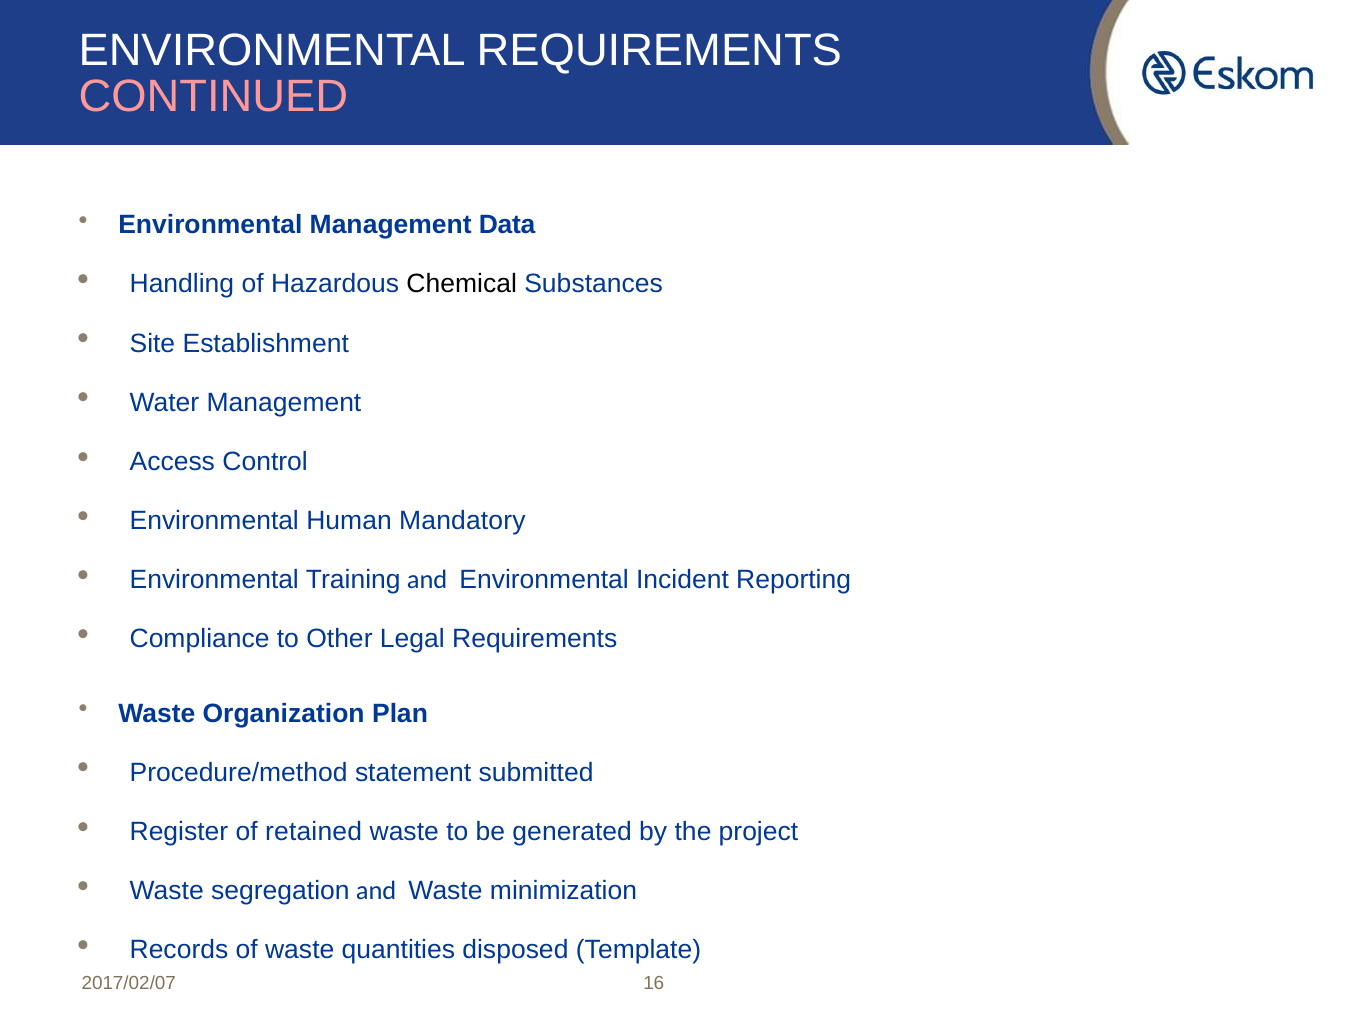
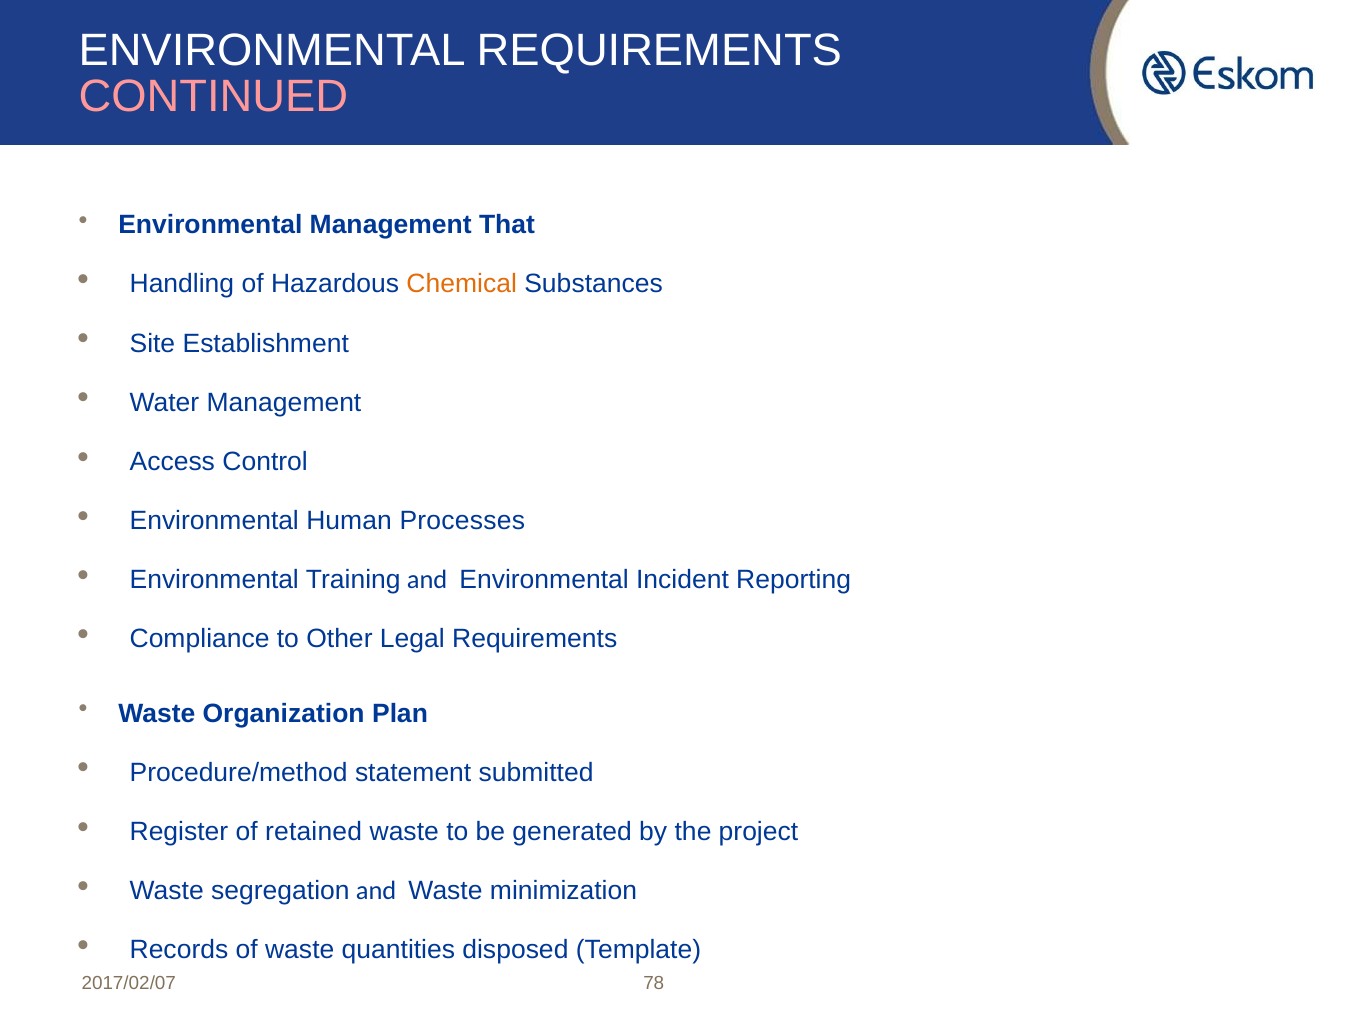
Data: Data -> That (507, 225)
Chemical colour: black -> orange (462, 284)
Mandatory: Mandatory -> Processes (462, 521)
16: 16 -> 78 (654, 984)
